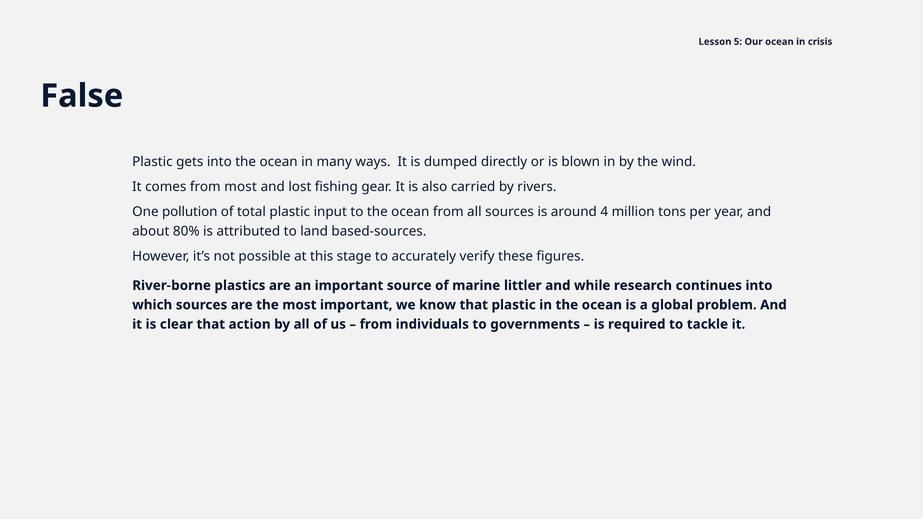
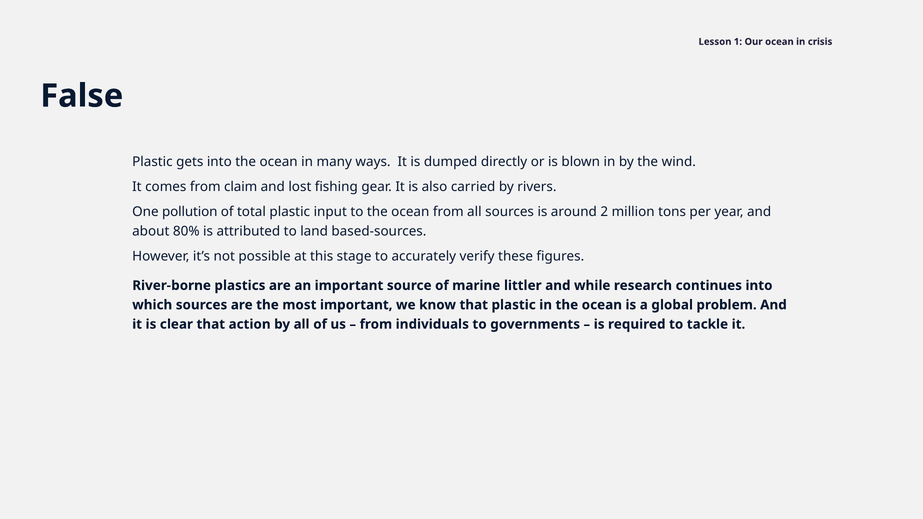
5: 5 -> 1 (738, 42)
from most: most -> claim (241, 187)
4: 4 -> 2 (604, 212)
